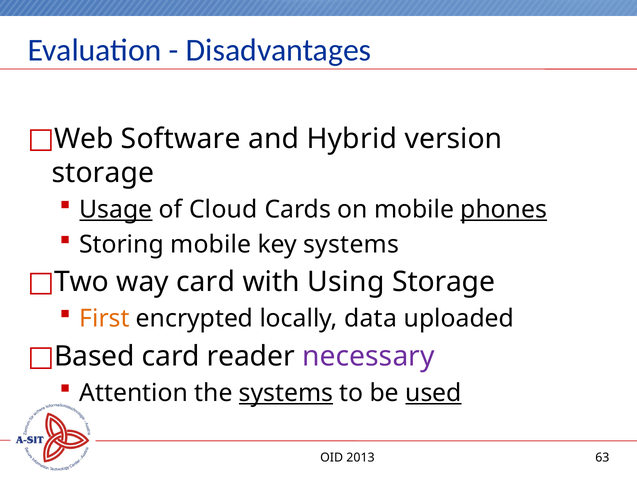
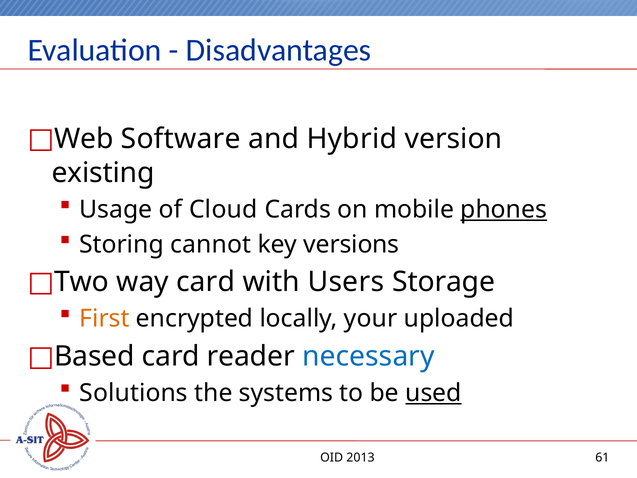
storage: storage -> existing (103, 173)
Usage underline: present -> none (116, 210)
Storing mobile: mobile -> cannot (211, 244)
key systems: systems -> versions (351, 244)
Using: Using -> Users (346, 282)
data: data -> your (371, 319)
necessary colour: purple -> blue (368, 356)
Attention: Attention -> Solutions (134, 393)
systems underline: present -> none (286, 393)
63: 63 -> 61 (602, 457)
